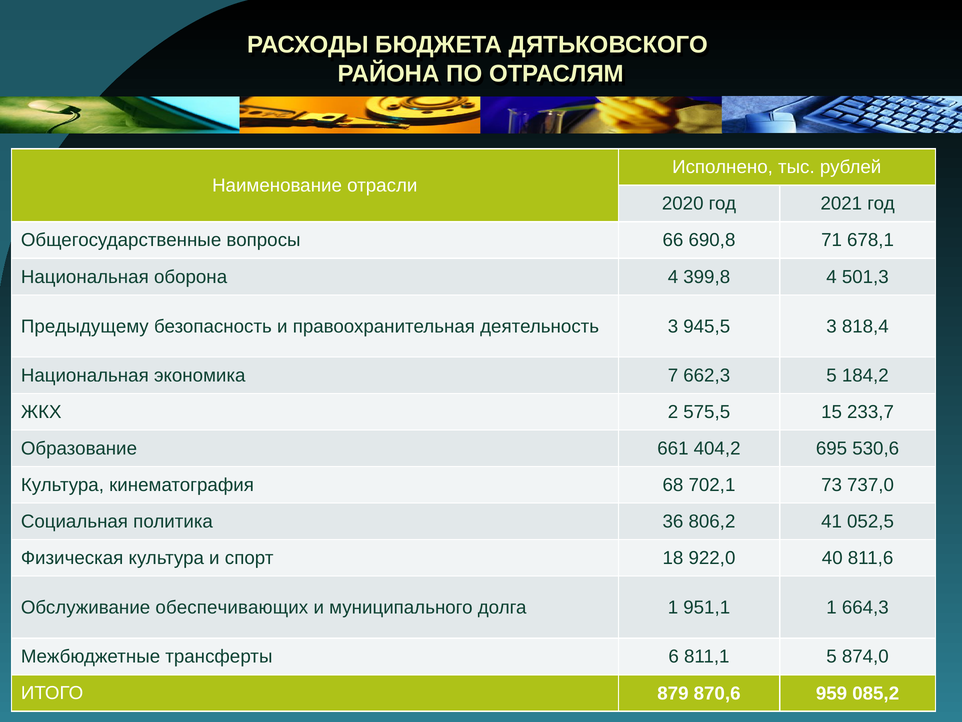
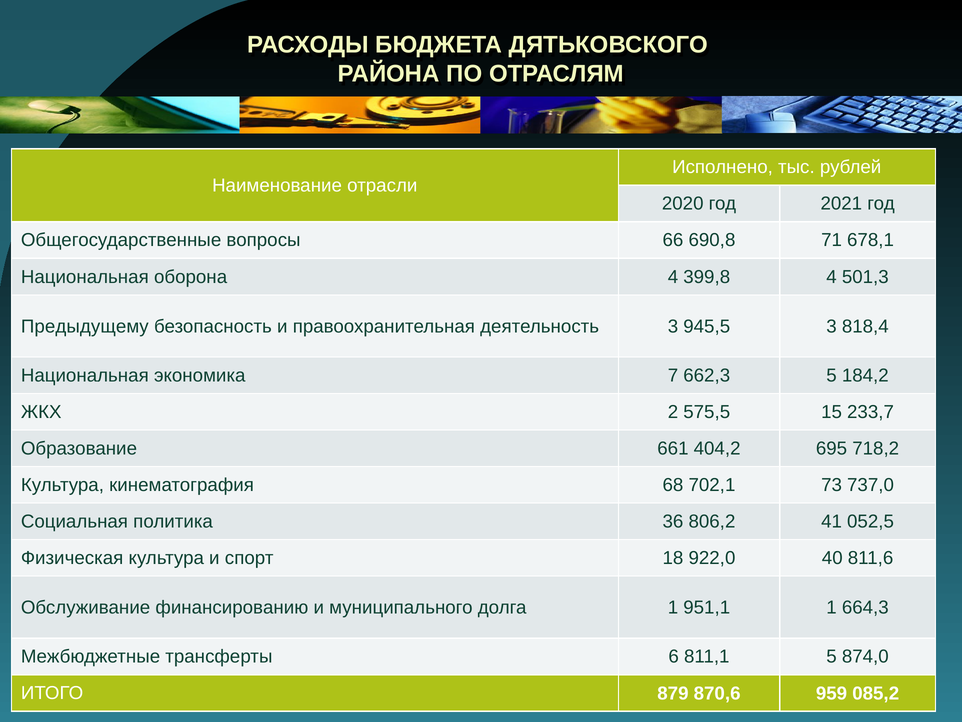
530,6: 530,6 -> 718,2 (876, 448)
обеспечивающих: обеспечивающих -> финансированию (232, 607)
